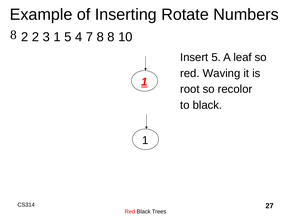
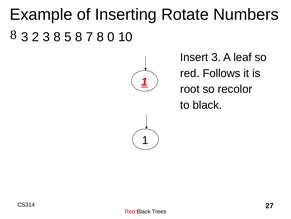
2: 2 -> 3 (25, 37)
3 1: 1 -> 8 (57, 37)
5 4: 4 -> 8 (79, 37)
8 8: 8 -> 0 (111, 37)
Insert 5: 5 -> 3 (216, 57)
Waving: Waving -> Follows (222, 73)
